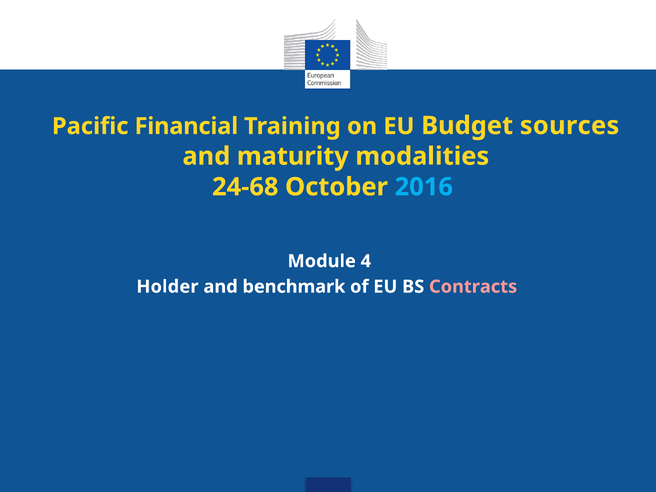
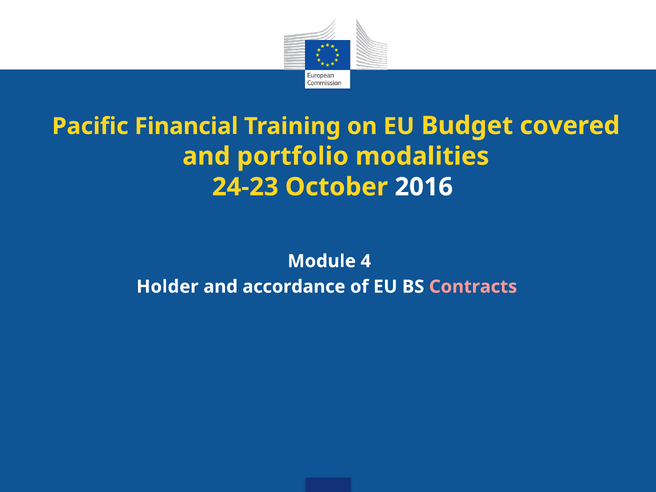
sources: sources -> covered (570, 126)
maturity: maturity -> portfolio (293, 156)
24-68: 24-68 -> 24-23 (245, 187)
2016 colour: light blue -> white (424, 187)
benchmark: benchmark -> accordance (294, 287)
